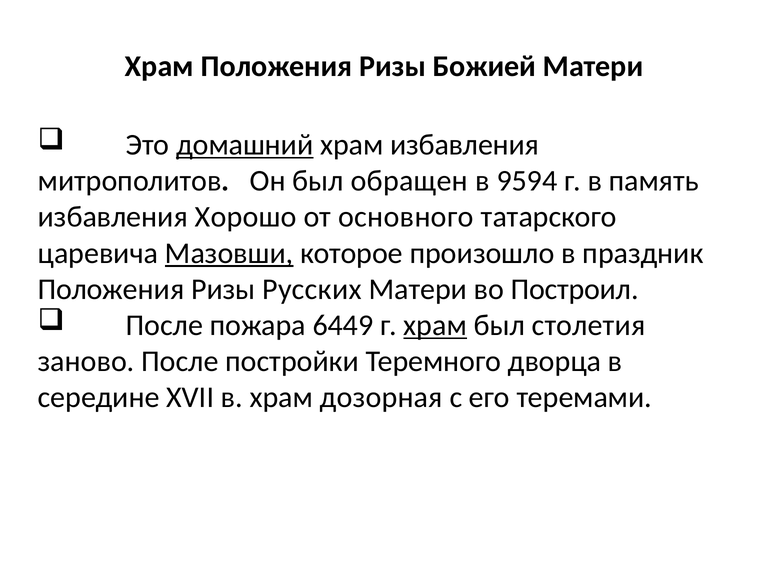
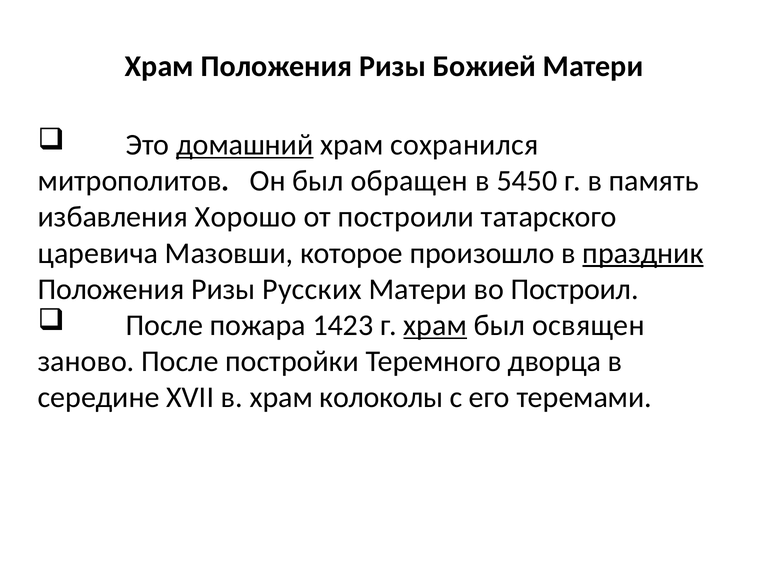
храм избавления: избавления -> сохранился (464, 145)
9594: 9594 -> 5450 (527, 181)
основного: основного -> построили (406, 217)
Мазовши underline: present -> none (229, 253)
праздник underline: none -> present (643, 253)
6449: 6449 -> 1423 (343, 325)
столетия: столетия -> освящен (588, 325)
дозорная: дозорная -> колоколы (381, 397)
